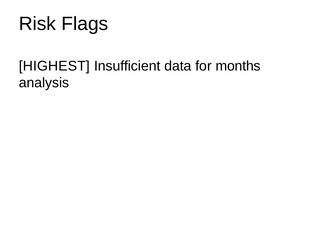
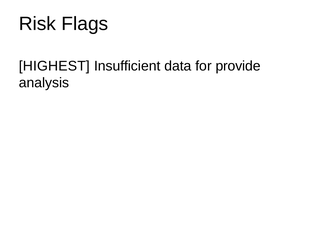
months: months -> provide (238, 66)
